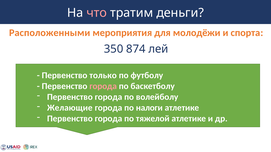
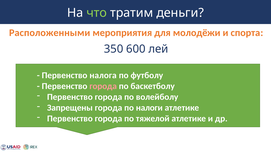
что colour: pink -> light green (97, 13)
874: 874 -> 600 (136, 49)
только: только -> налога (103, 76)
Желающие: Желающие -> Запрещены (70, 108)
